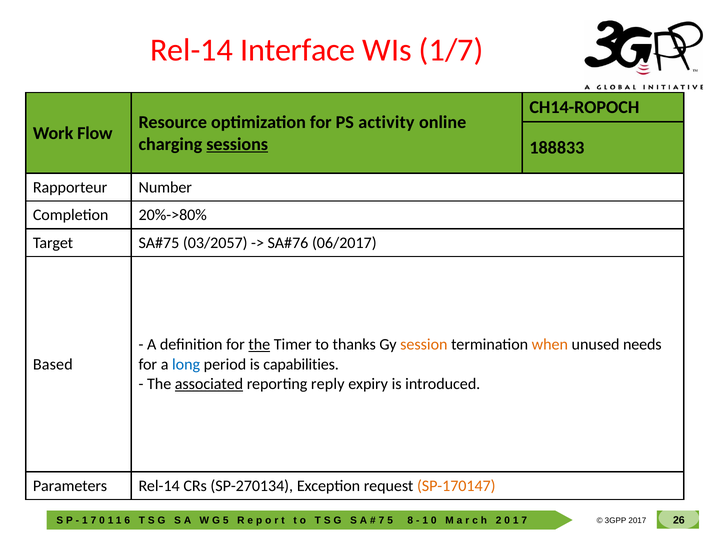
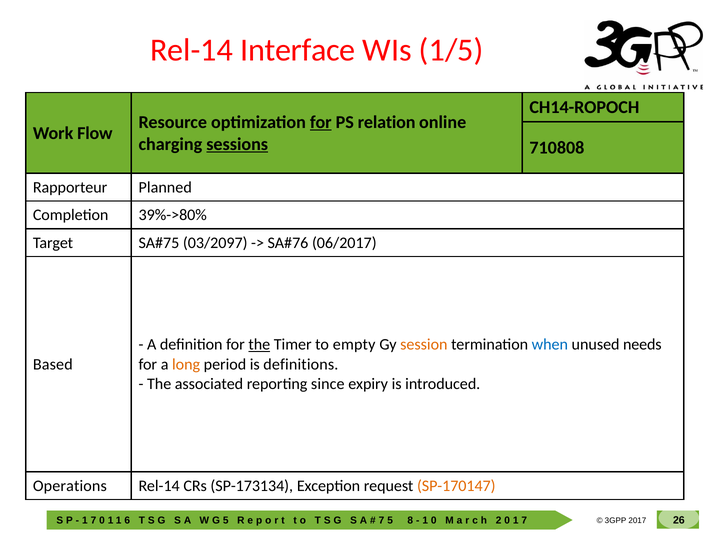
1/7: 1/7 -> 1/5 (451, 50)
for underline: none -> present (321, 122)
activity: activity -> relation (387, 122)
188833: 188833 -> 710808 (557, 148)
Number: Number -> Planned (165, 187)
20%->80%: 20%->80% -> 39%->80% (173, 215)
03/2057: 03/2057 -> 03/2097 (215, 243)
thanks: thanks -> empty (354, 345)
when colour: orange -> blue (550, 345)
long colour: blue -> orange (186, 364)
capabilities: capabilities -> definitions (301, 364)
associated underline: present -> none (209, 384)
reply: reply -> since (328, 384)
Parameters: Parameters -> Operations (70, 486)
SP-270134: SP-270134 -> SP-173134 (252, 486)
